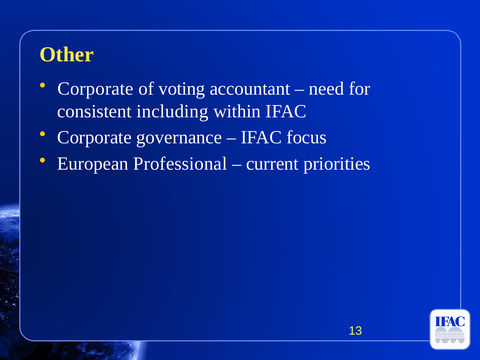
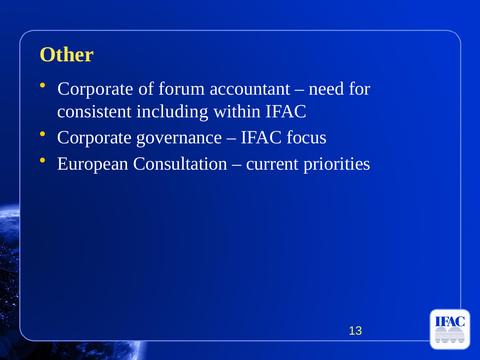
voting: voting -> forum (182, 89)
Professional: Professional -> Consultation (180, 164)
